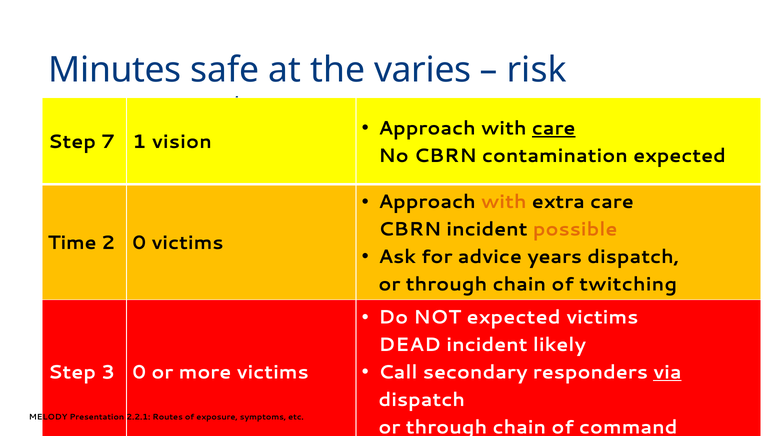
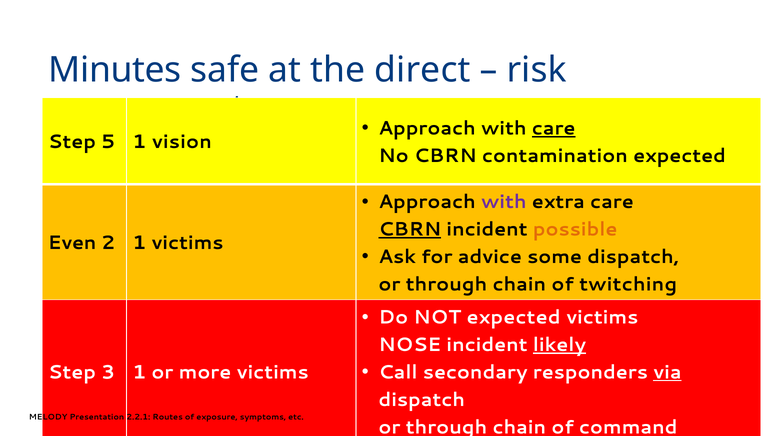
varies: varies -> direct (422, 70)
Step 7: 7 -> 5 (108, 142)
with colour: orange -> purple (504, 202)
CBRN underline: none -> present (410, 229)
Time: Time -> Even (72, 243)
2 0: 0 -> 1 (139, 243)
years: years -> some (555, 257)
DEAD: DEAD -> NOSE (410, 345)
likely underline: none -> present (559, 345)
3 0: 0 -> 1 (139, 372)
